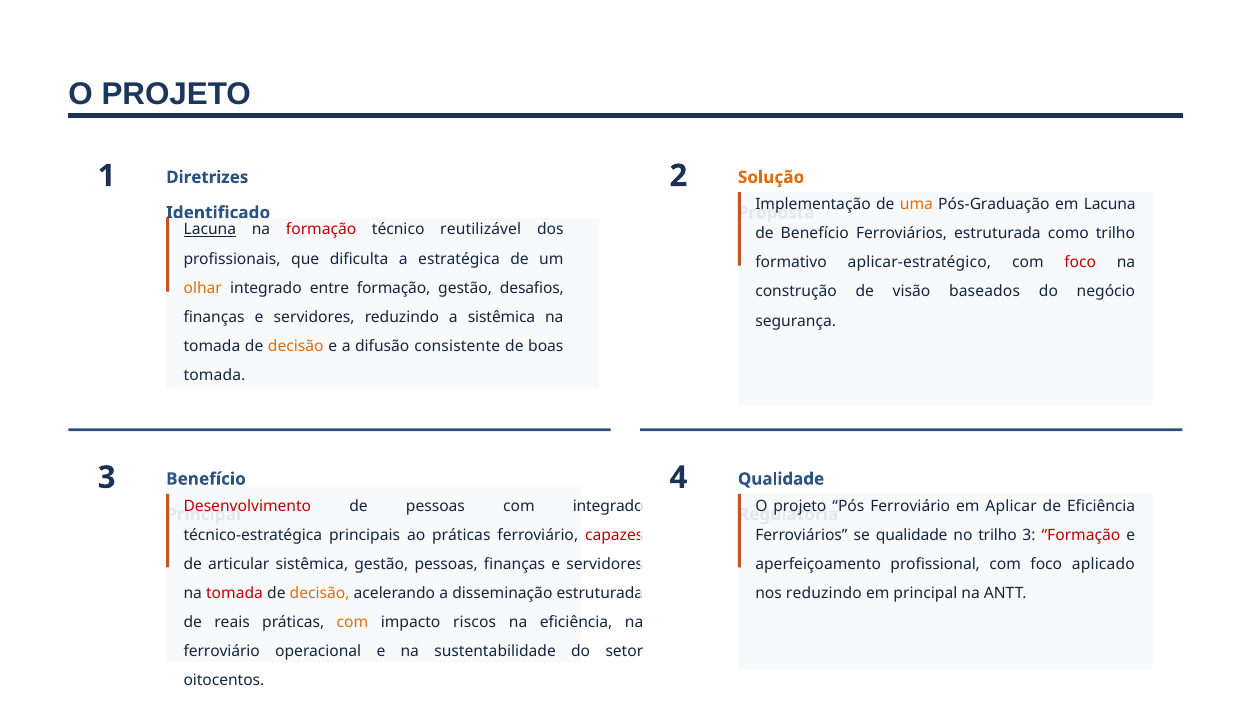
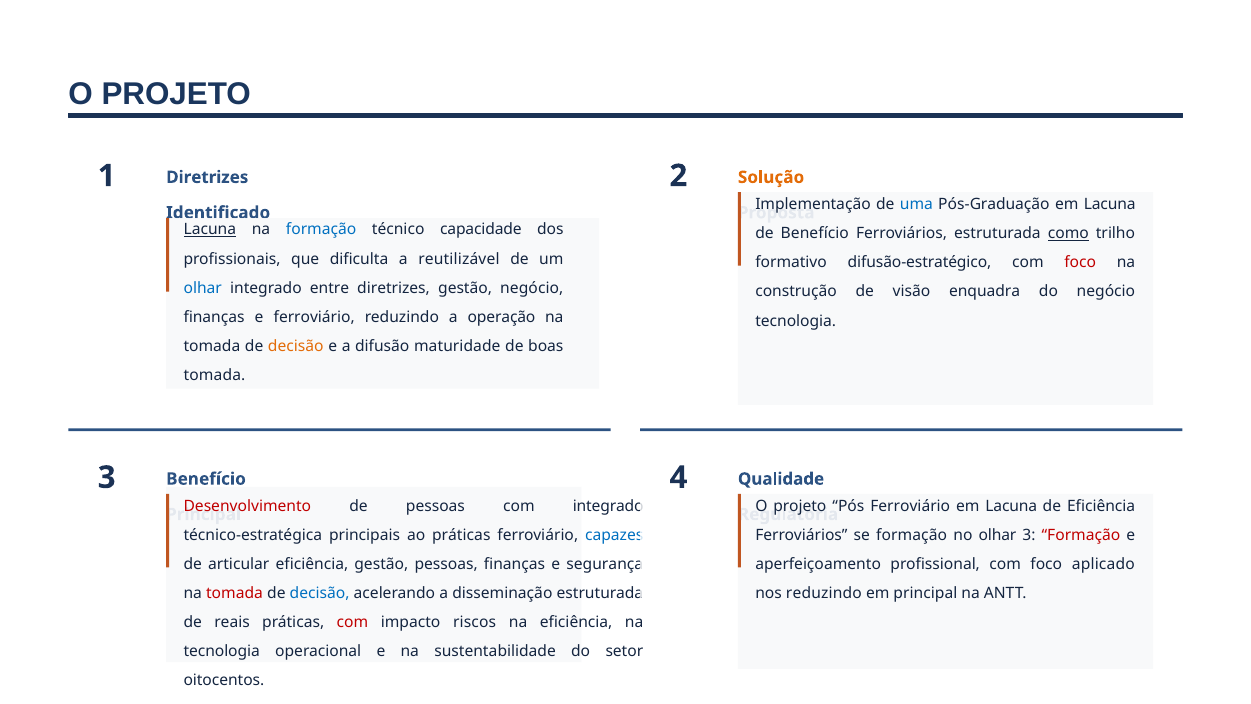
uma colour: orange -> blue (916, 204)
formação colour: red -> blue (321, 230)
reutilizável: reutilizável -> capacidade (481, 230)
como underline: none -> present (1068, 234)
estratégica: estratégica -> reutilizável (459, 259)
aplicar‑estratégico: aplicar‑estratégico -> difusão‑estratégico (920, 263)
olhar colour: orange -> blue (203, 288)
entre formação: formação -> diretrizes (394, 288)
gestão desafios: desafios -> negócio (532, 288)
baseados: baseados -> enquadra (985, 292)
servidores: servidores -> ferroviário (314, 317)
a sistêmica: sistêmica -> operação (502, 317)
segurança: segurança -> tecnologia (796, 321)
consistente: consistente -> maturidade (457, 346)
Aplicar: Aplicar -> Lacuna (1011, 506)
se qualidade: qualidade -> formação (912, 535)
no trilho: trilho -> olhar (997, 535)
capazes colour: red -> blue (614, 535)
articular sistêmica: sistêmica -> eficiência (312, 564)
pessoas finanças e servidores: servidores -> segurança (605, 564)
decisão colour: orange -> blue (320, 593)
com colour: orange -> red (352, 622)
ferroviário: ferroviário -> tecnologia (222, 651)
